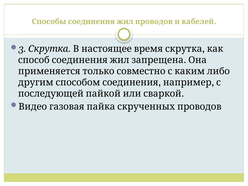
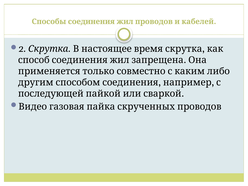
3: 3 -> 2 (22, 49)
